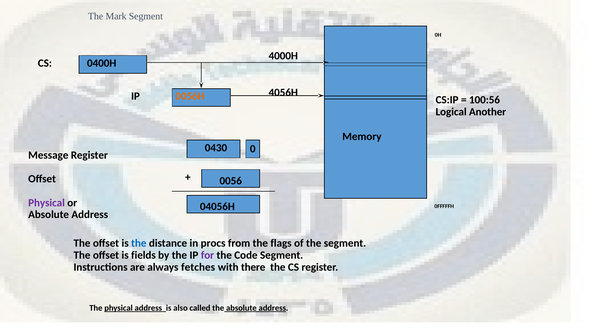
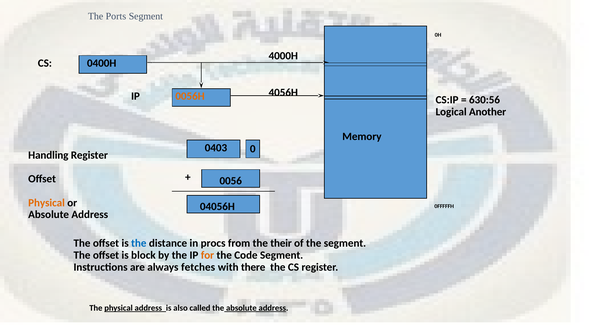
Mark: Mark -> Ports (116, 16)
100:56: 100:56 -> 630:56 (485, 100)
0430: 0430 -> 0403 (216, 148)
Message: Message -> Handling (48, 155)
Physical colour: purple -> orange (47, 203)
flags: flags -> their (281, 244)
fields: fields -> block (143, 255)
for colour: purple -> orange (207, 255)
